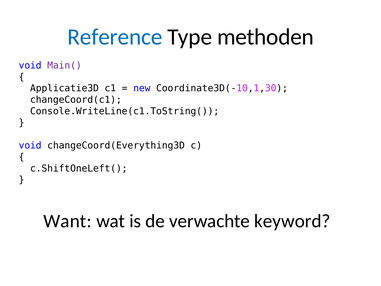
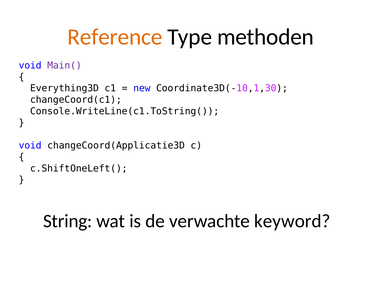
Reference colour: blue -> orange (115, 37)
Applicatie3D: Applicatie3D -> Everything3D (64, 88)
changeCoord(Everything3D: changeCoord(Everything3D -> changeCoord(Applicatie3D (116, 145)
Want: Want -> String (68, 221)
